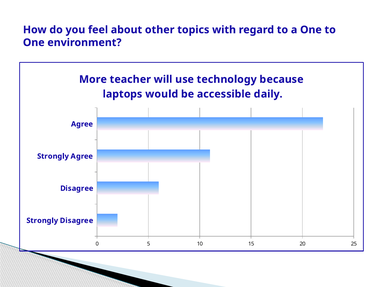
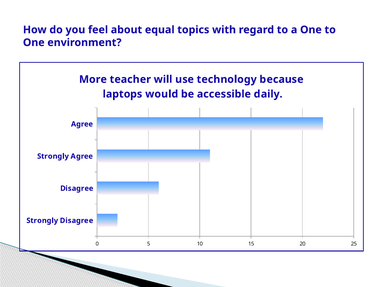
other: other -> equal (160, 30)
